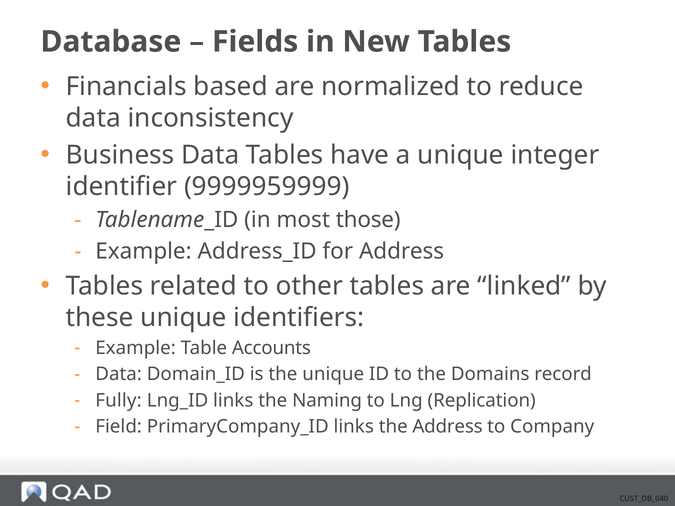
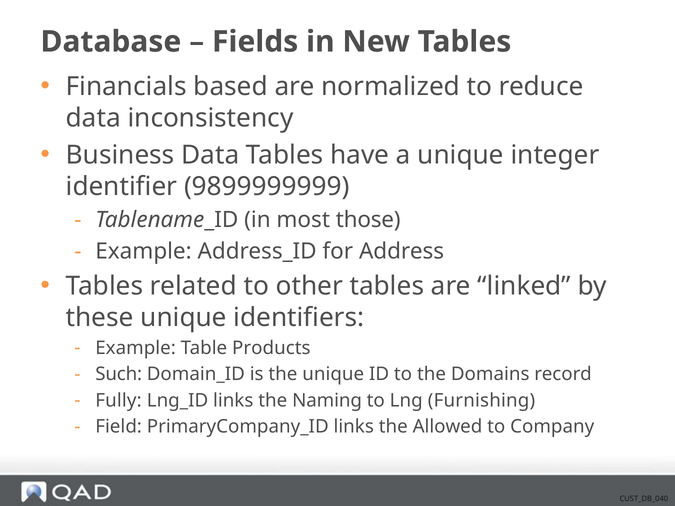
9999959999: 9999959999 -> 9899999999 (267, 187)
Accounts: Accounts -> Products (271, 348)
Data: Data -> Such (119, 374)
Replication: Replication -> Furnishing (482, 401)
the Address: Address -> Allowed (447, 427)
